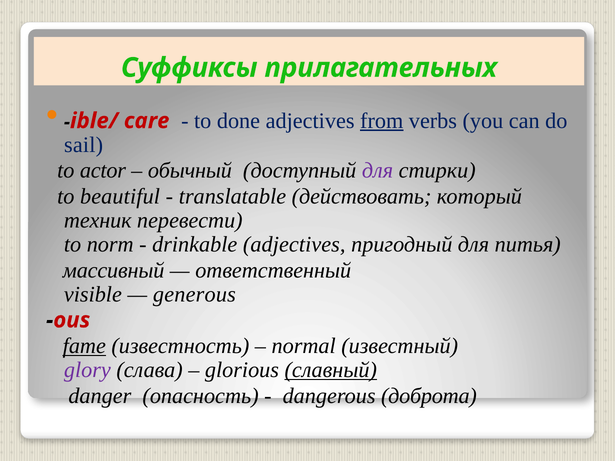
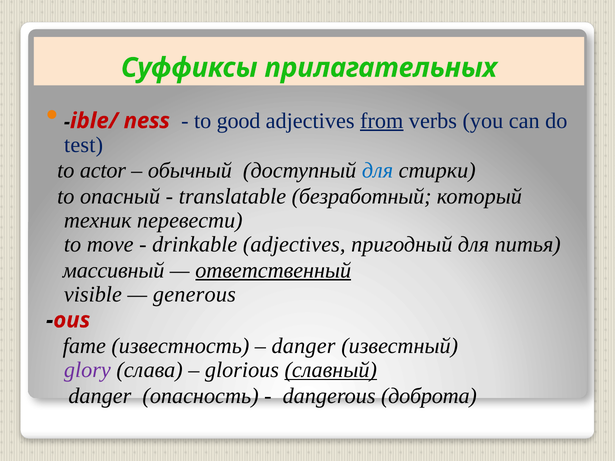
саrе: саrе -> ness (147, 121)
done: done -> good (239, 121)
sail: sail -> test (84, 145)
для colour: purple -> blue (377, 171)
beautiful: beautiful -> опасный (120, 197)
действовать: действовать -> безработный (362, 197)
norm: norm -> move (110, 245)
ответственный underline: none -> present (273, 270)
fame underline: present -> none (84, 346)
normal: normal -> danger (304, 346)
